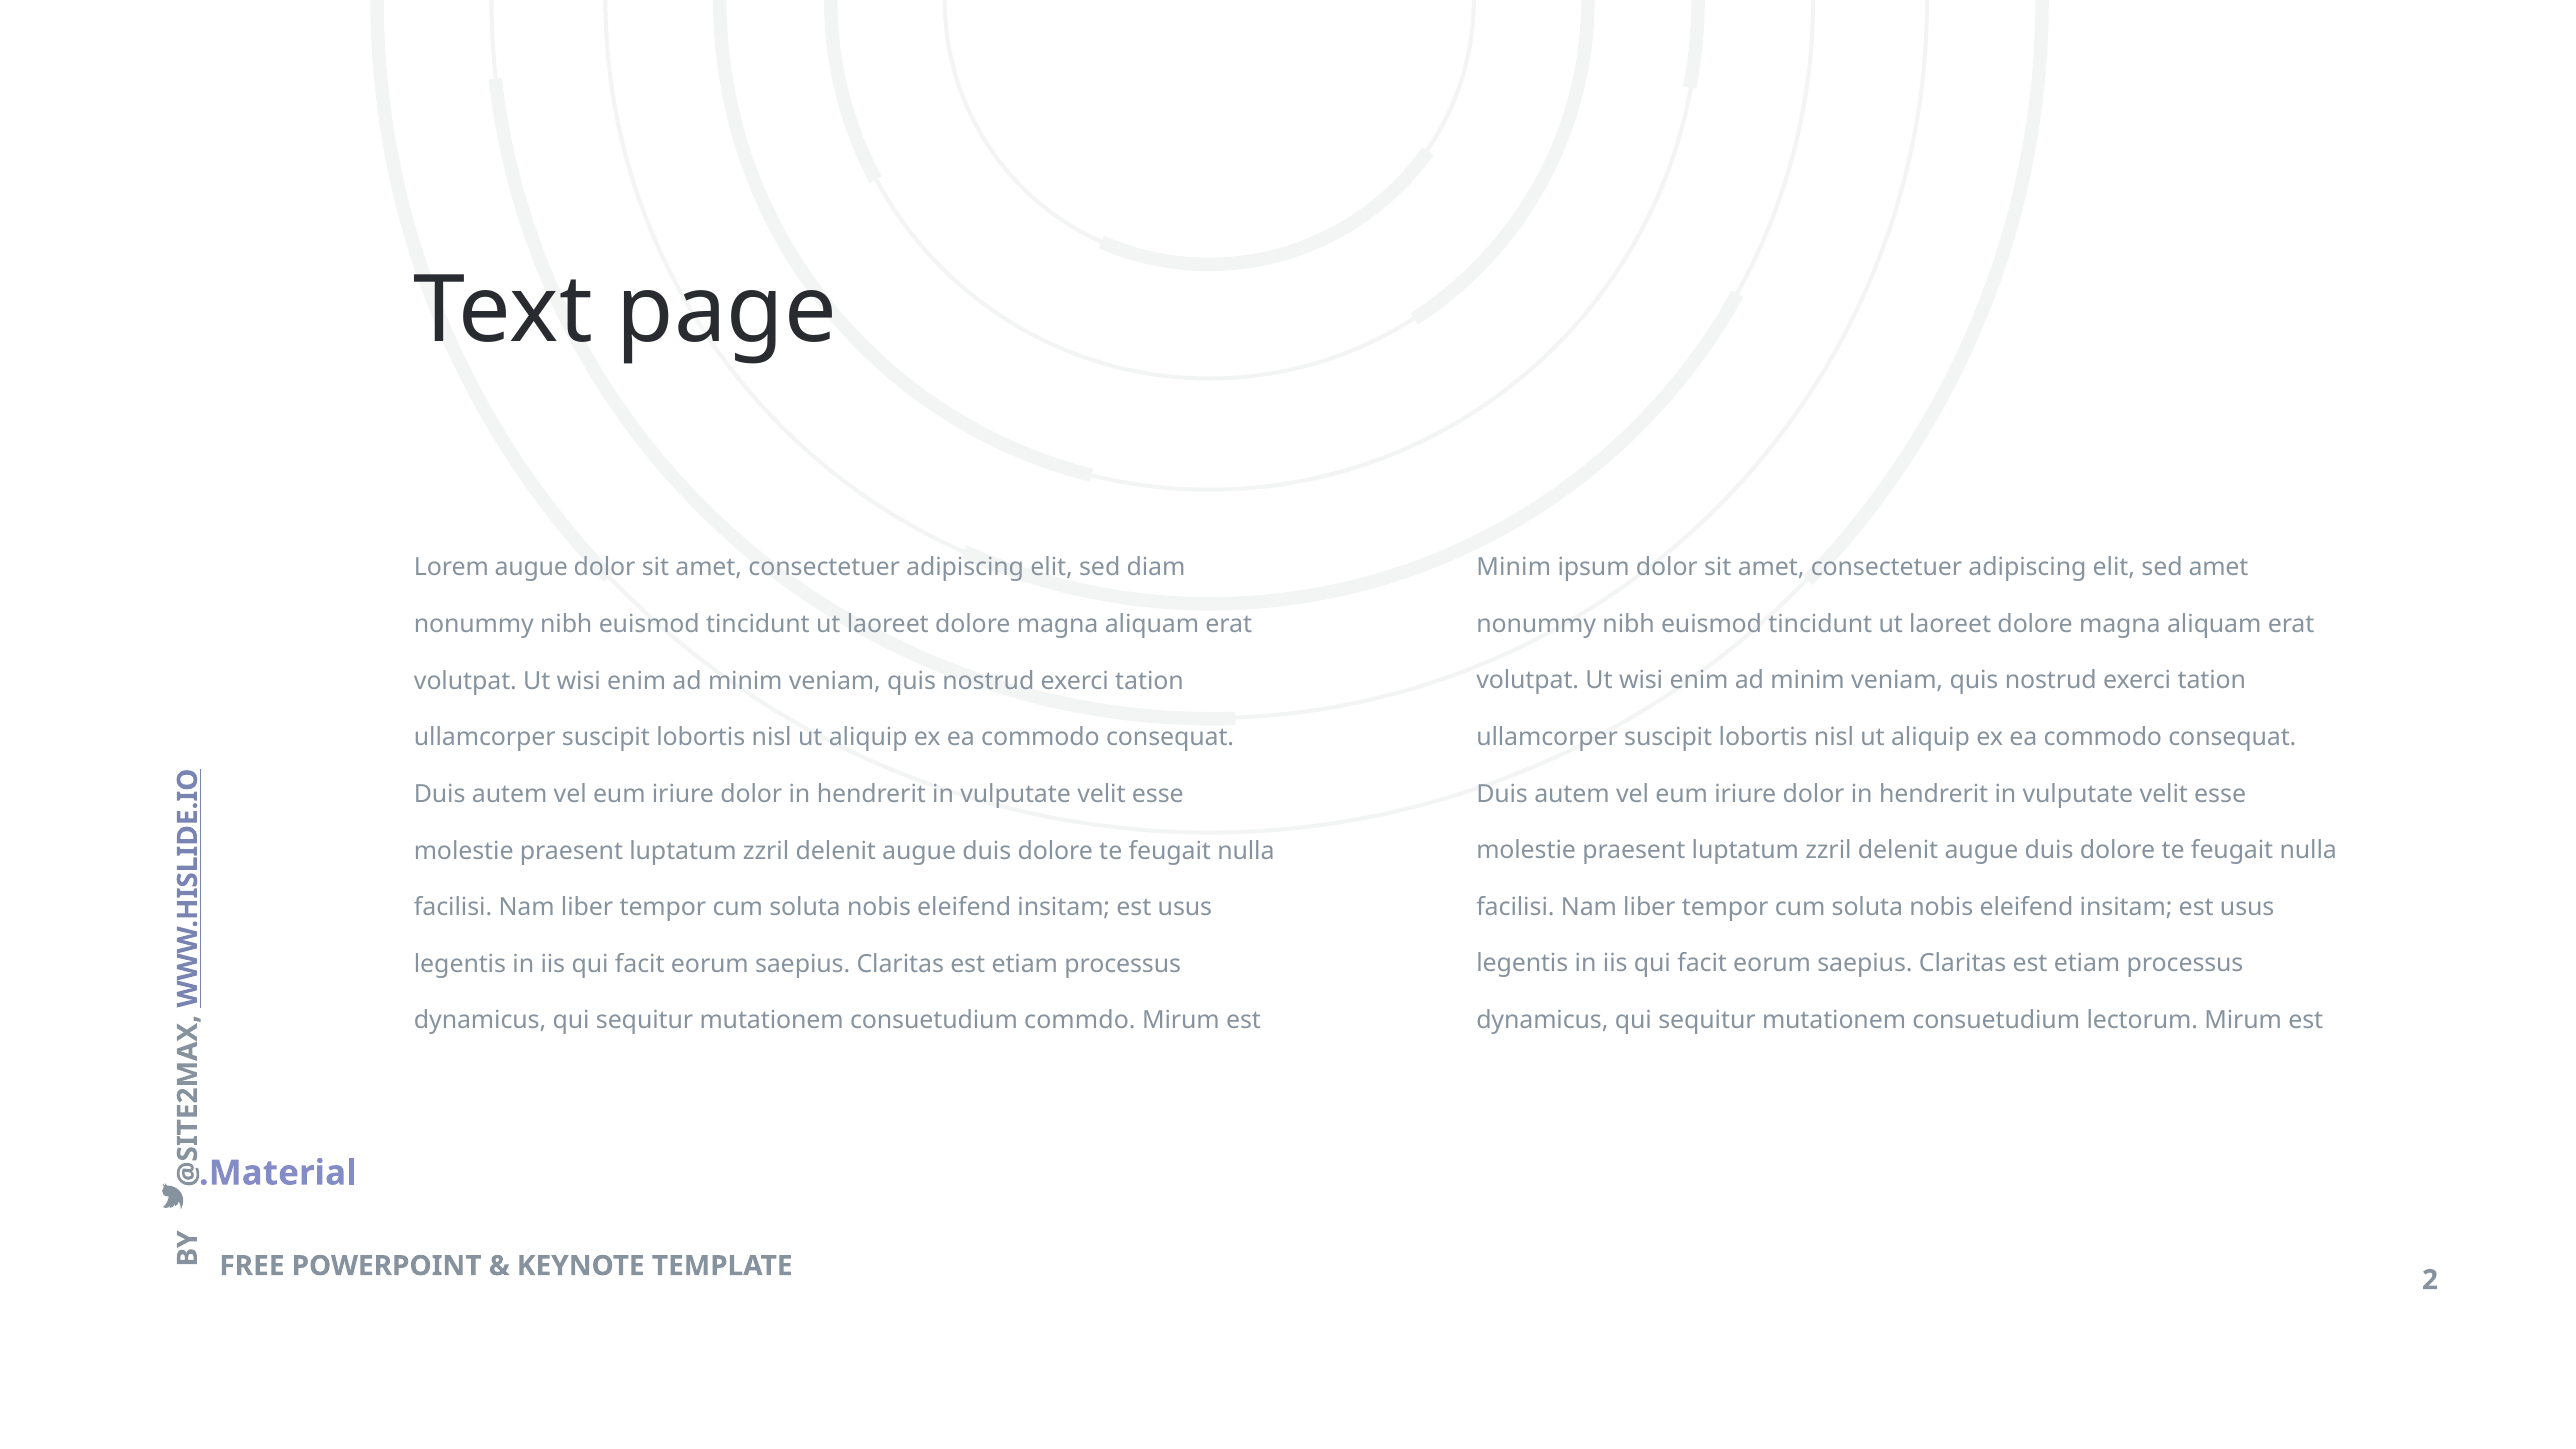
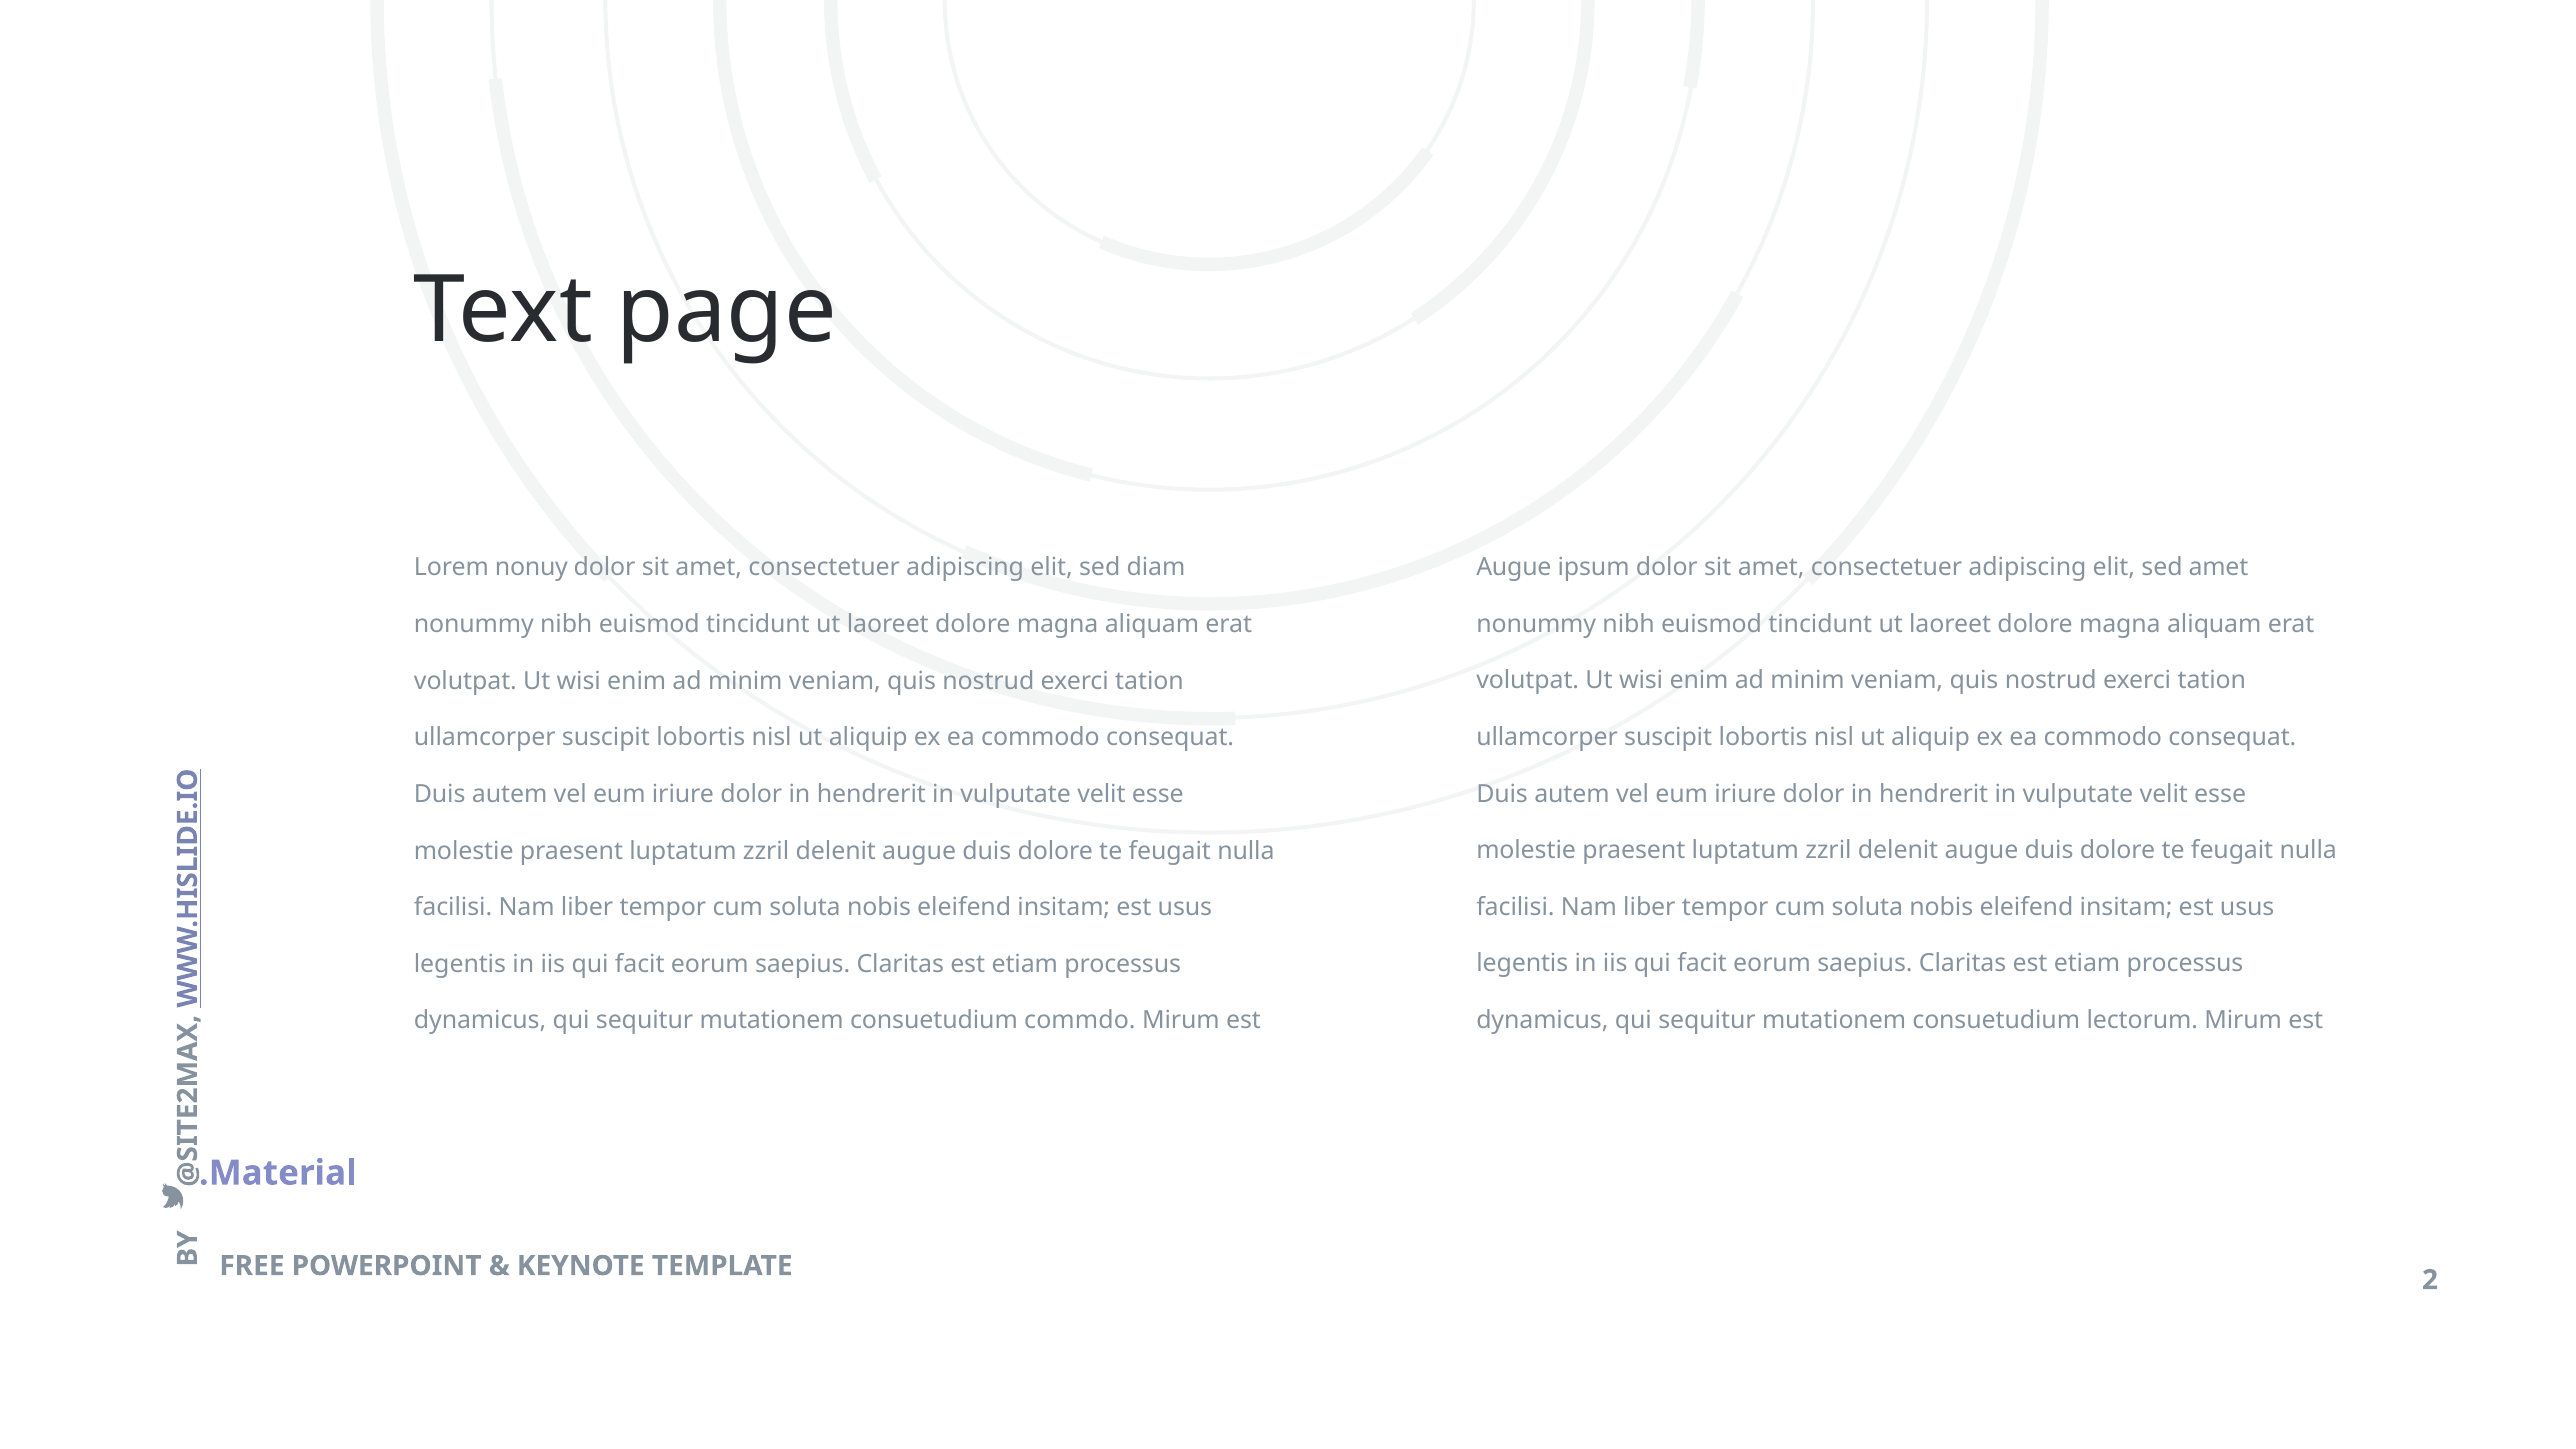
Minim: Minim -> Augue (1514, 567)
Lorem augue: augue -> nonuy (531, 568)
